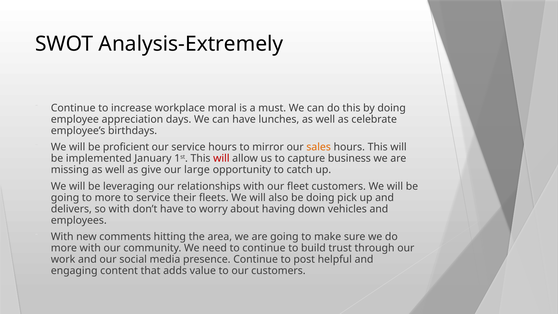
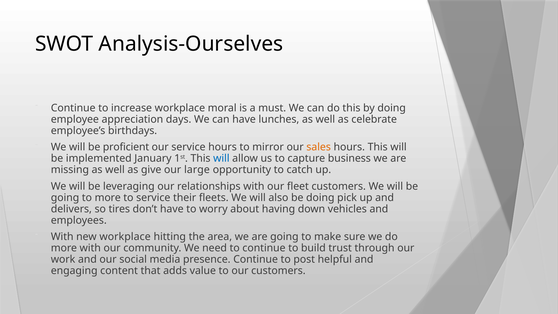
Analysis-Extremely: Analysis-Extremely -> Analysis-Ourselves (191, 44)
will colour: red -> blue (221, 158)
so with: with -> tires (119, 209)
new comments: comments -> workplace (125, 237)
